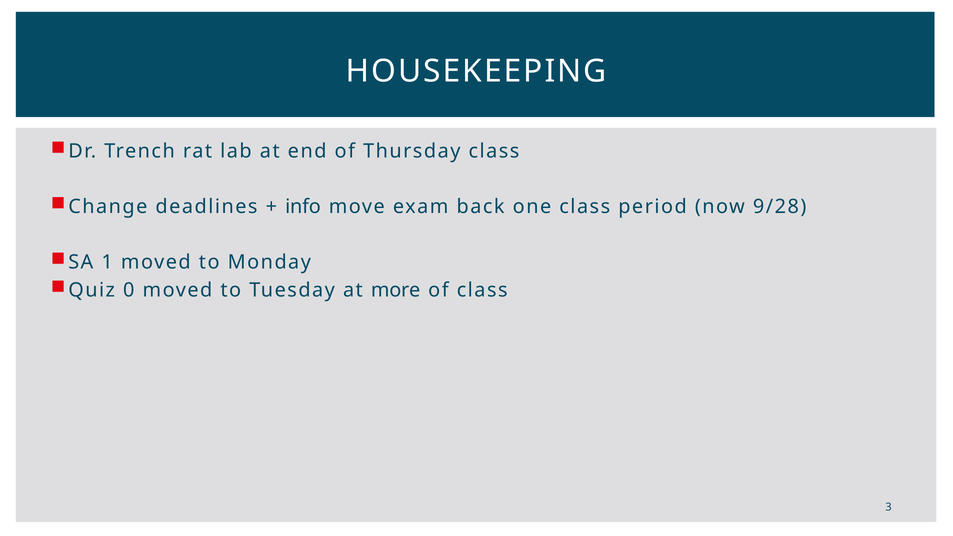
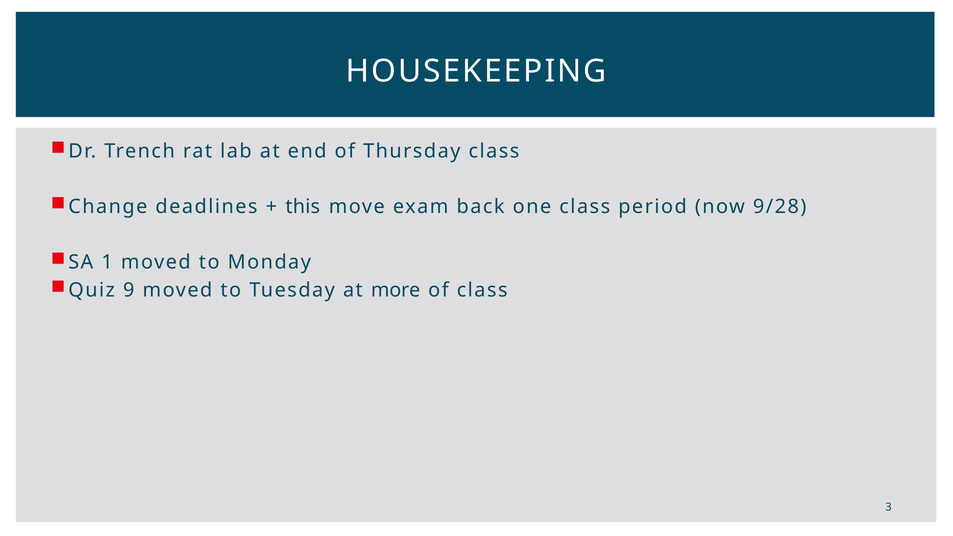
info: info -> this (303, 207)
0: 0 -> 9 (129, 290)
